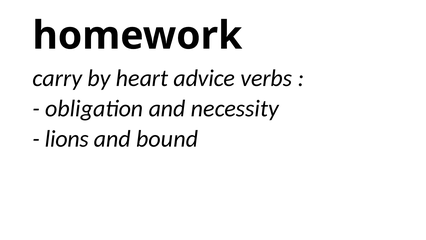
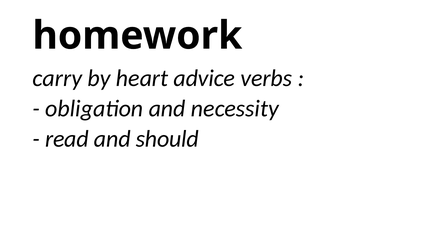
lions: lions -> read (67, 139)
bound: bound -> should (167, 139)
